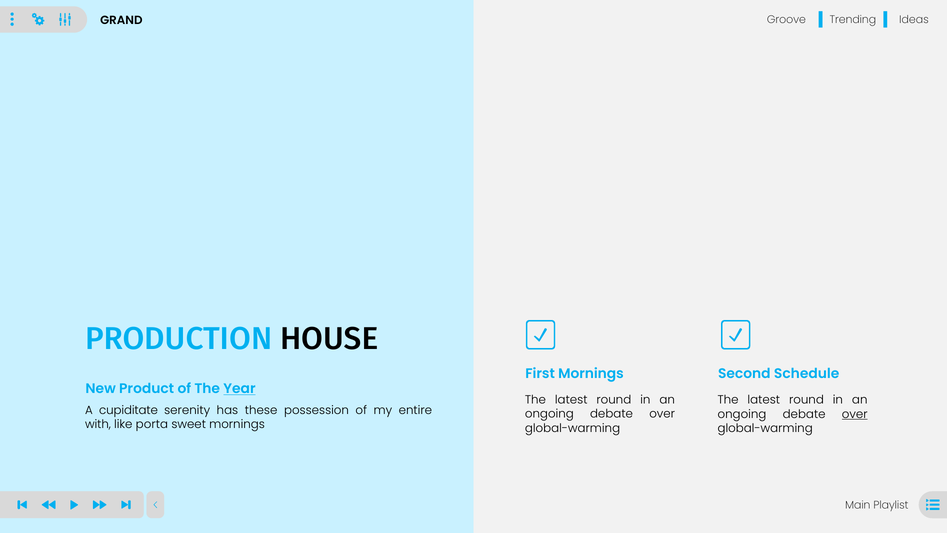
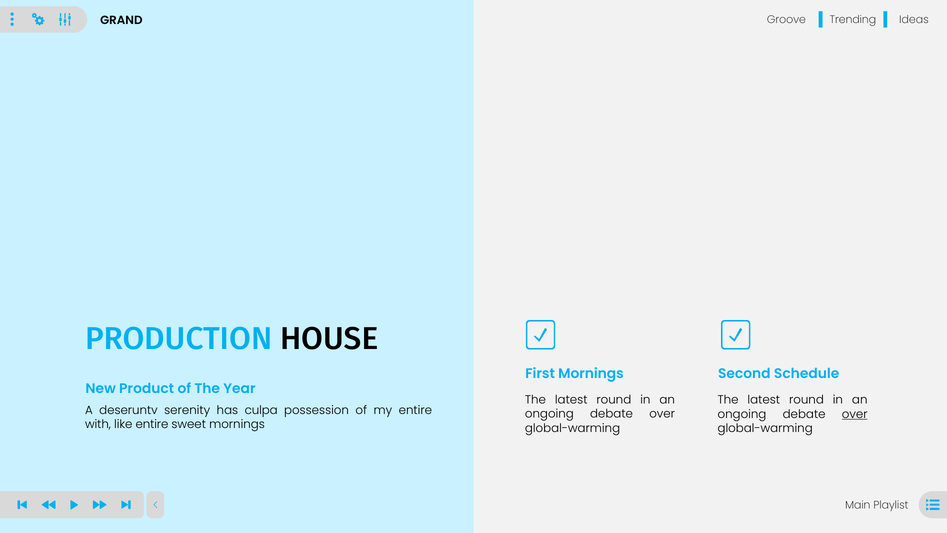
Year underline: present -> none (239, 389)
cupiditate: cupiditate -> deseruntv (128, 410)
these: these -> culpa (261, 410)
like porta: porta -> entire (152, 424)
